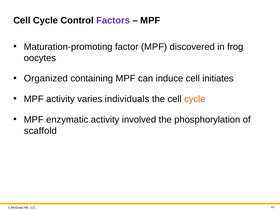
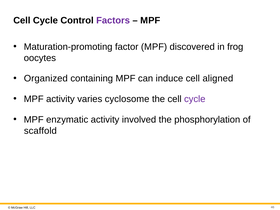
initiates: initiates -> aligned (218, 78)
individuals: individuals -> cyclosome (127, 99)
cycle colour: orange -> purple (195, 99)
